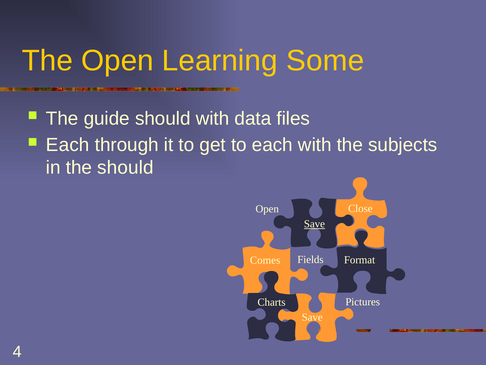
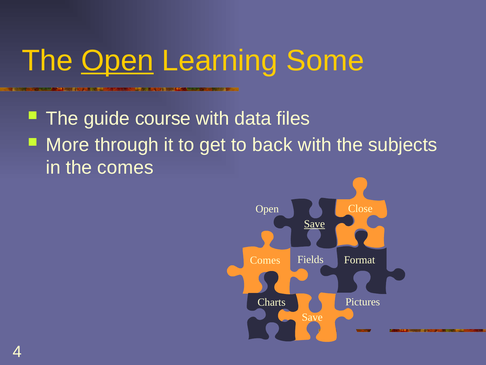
Open underline: none -> present (117, 61)
guide should: should -> course (163, 118)
Each: Each -> More (68, 145)
to each: each -> back (272, 145)
the should: should -> comes (125, 167)
